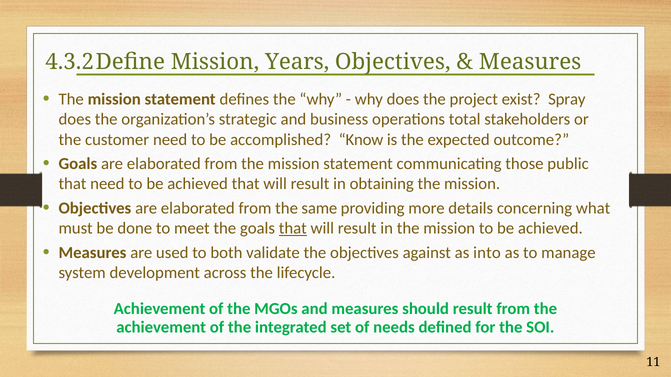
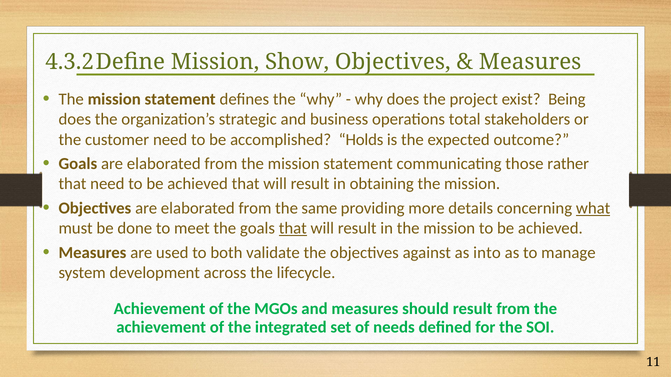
Years: Years -> Show (297, 62)
Spray: Spray -> Being (567, 99)
Know: Know -> Holds (361, 140)
public: public -> rather (568, 164)
what underline: none -> present (593, 208)
